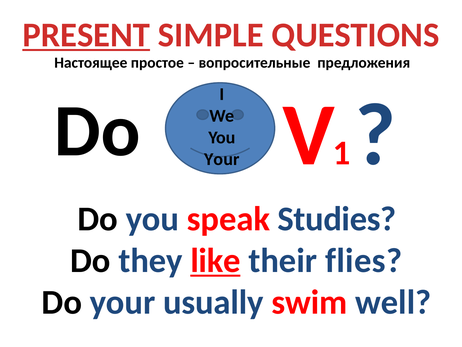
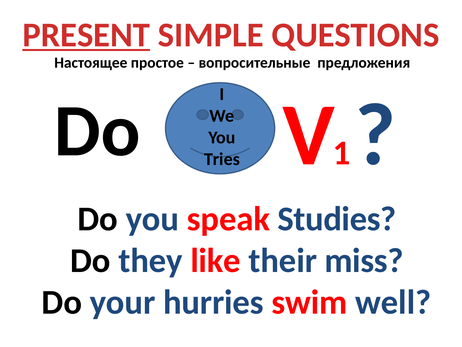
Your: Your -> Tries (222, 159)
like underline: present -> none (216, 260)
flies: flies -> miss (364, 260)
usually: usually -> hurries (213, 302)
